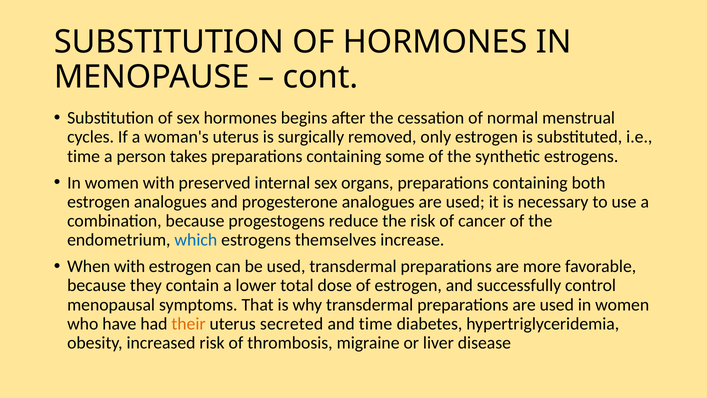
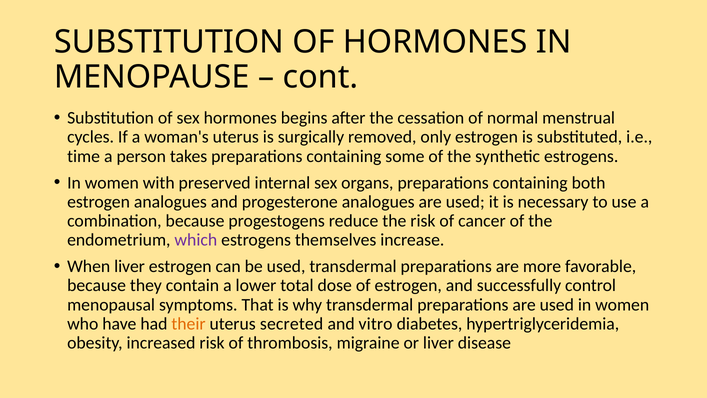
which colour: blue -> purple (196, 240)
When with: with -> liver (130, 266)
and time: time -> vitro (376, 324)
